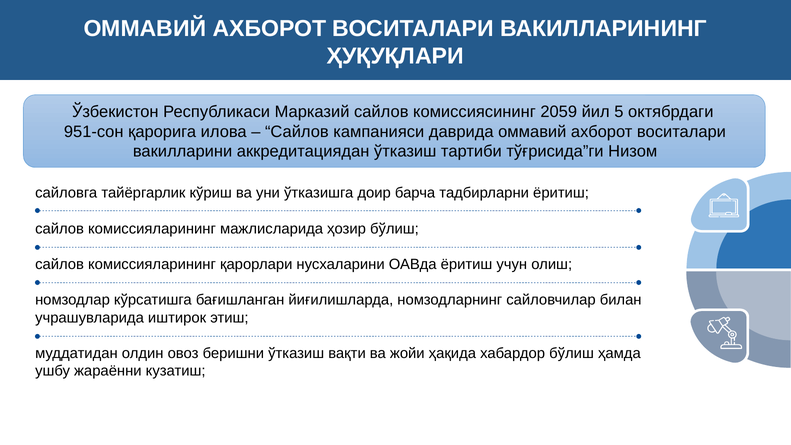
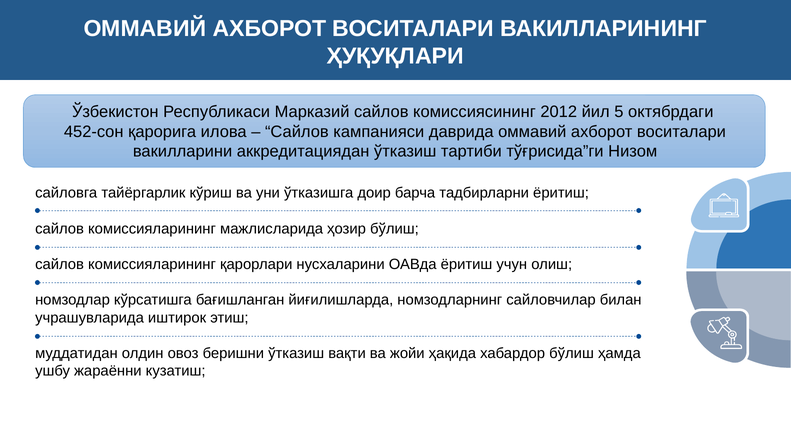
2059: 2059 -> 2012 (559, 112)
951-сон: 951-сон -> 452-сон (94, 132)
